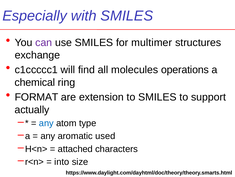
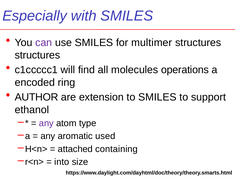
exchange: exchange -> structures (37, 55)
chemical: chemical -> encoded (35, 82)
FORMAT: FORMAT -> AUTHOR (36, 97)
actually: actually -> ethanol (32, 109)
any colour: blue -> purple (46, 123)
characters: characters -> containing (117, 148)
